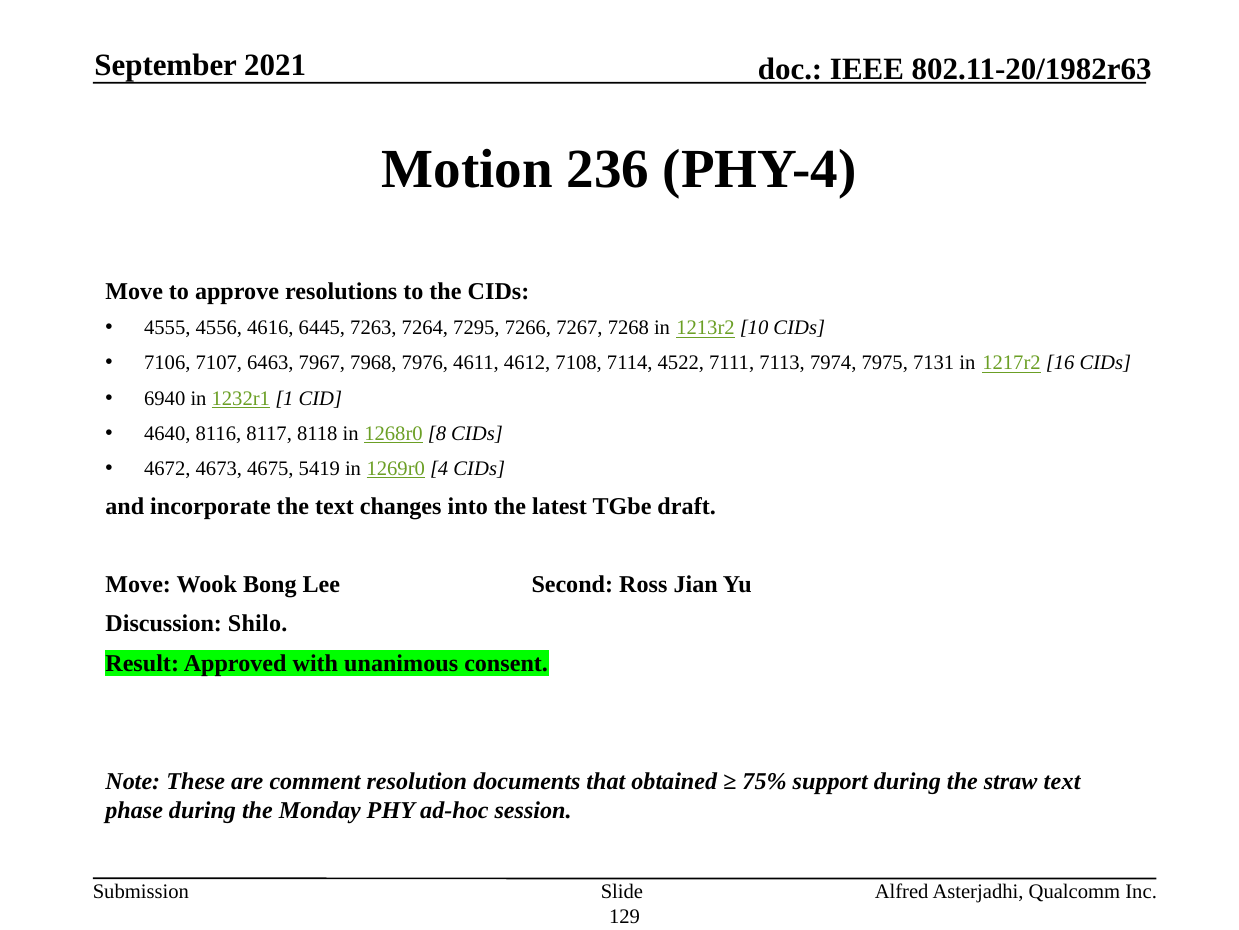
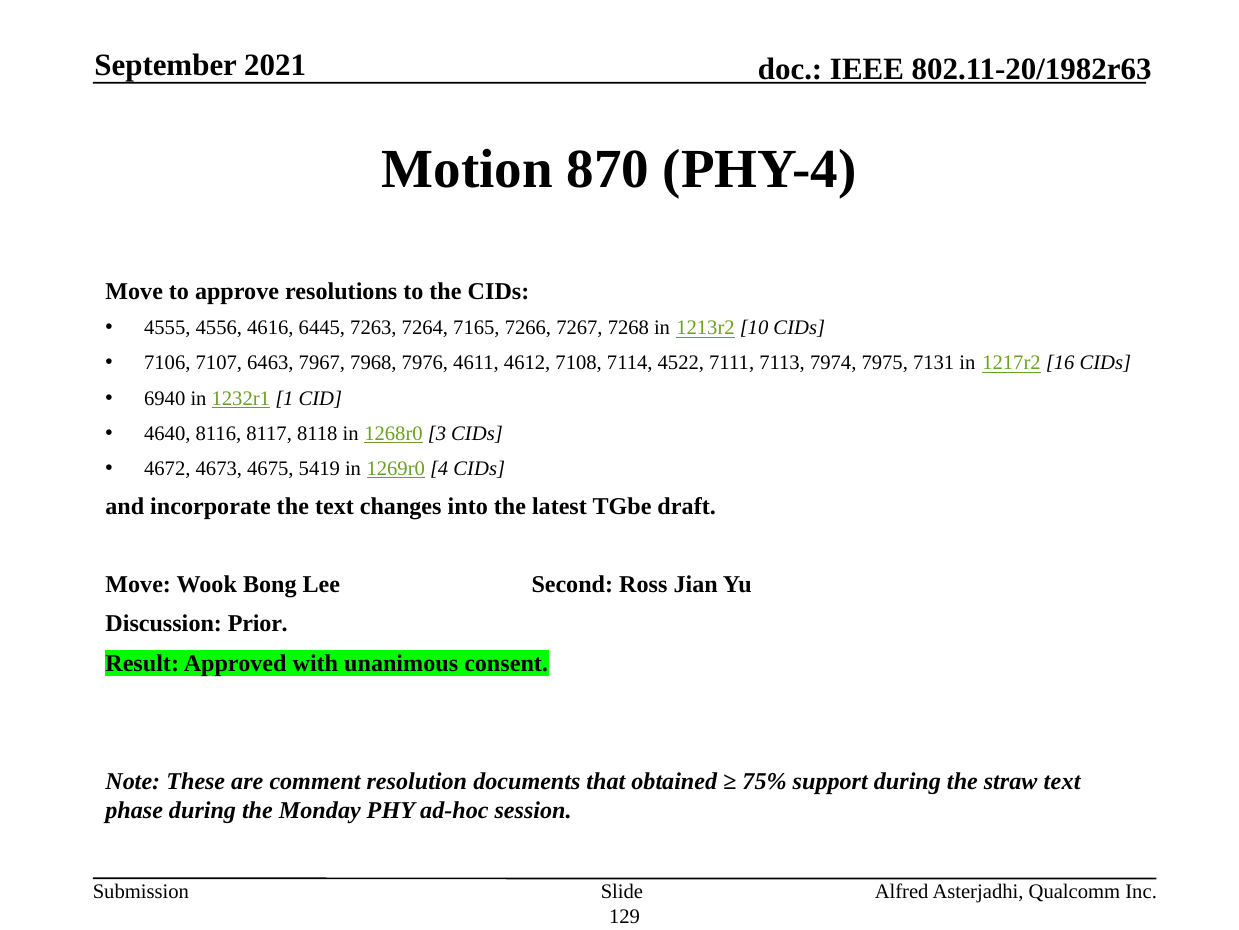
236: 236 -> 870 (608, 169)
7295: 7295 -> 7165 (476, 328)
8: 8 -> 3 (437, 433)
Shilo: Shilo -> Prior (258, 623)
